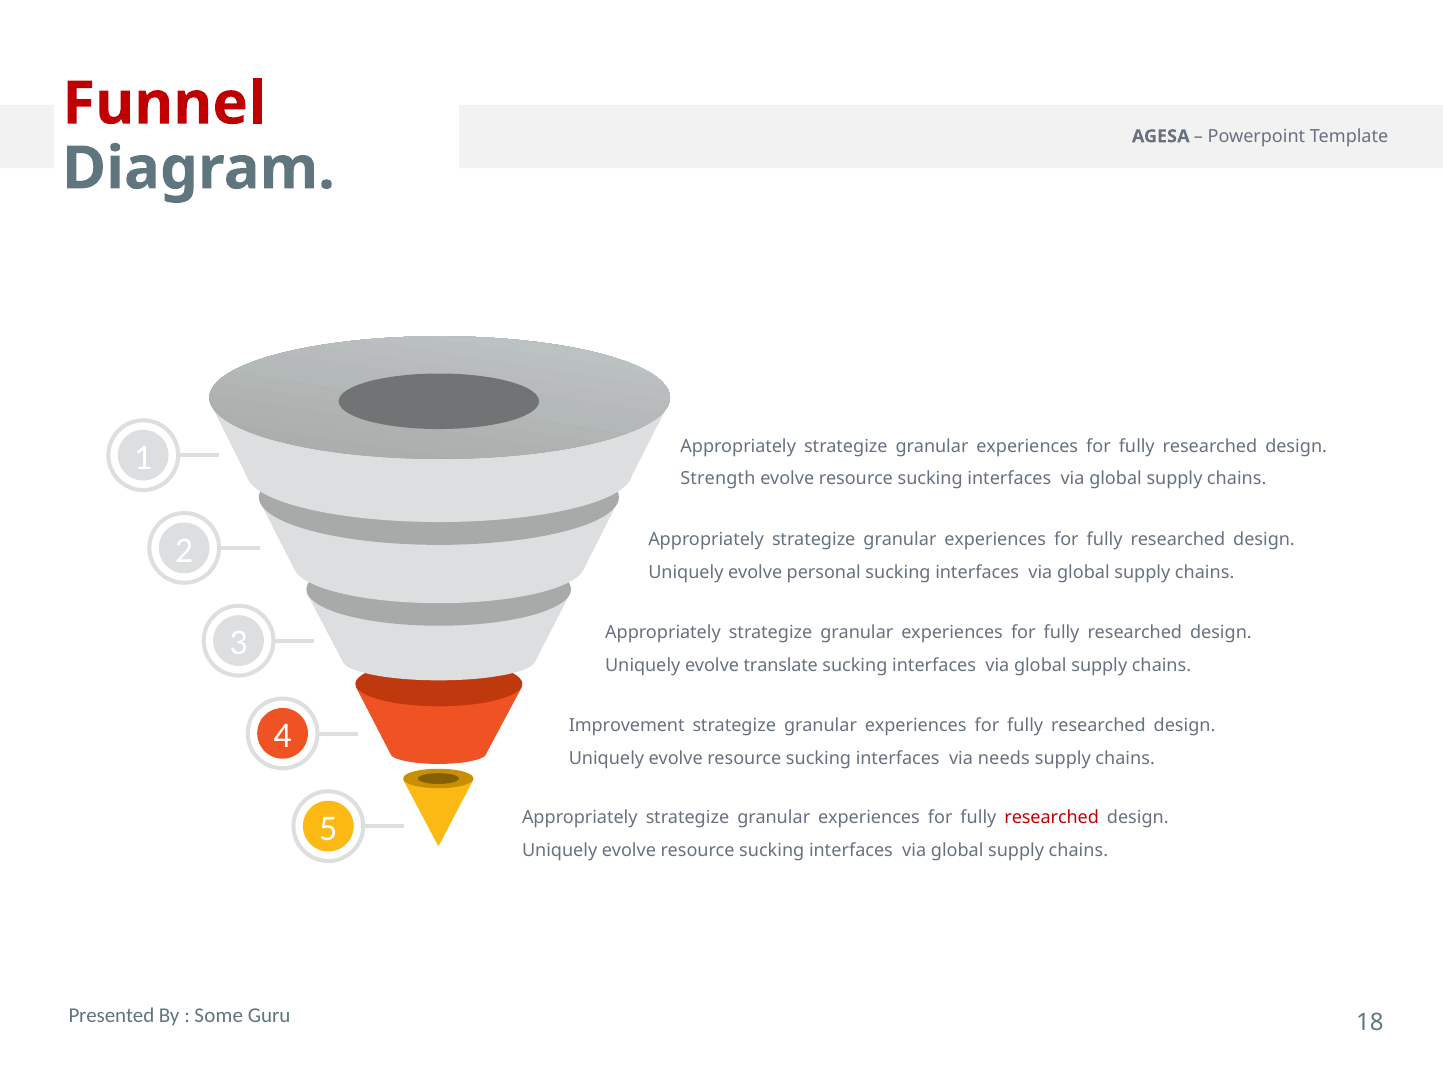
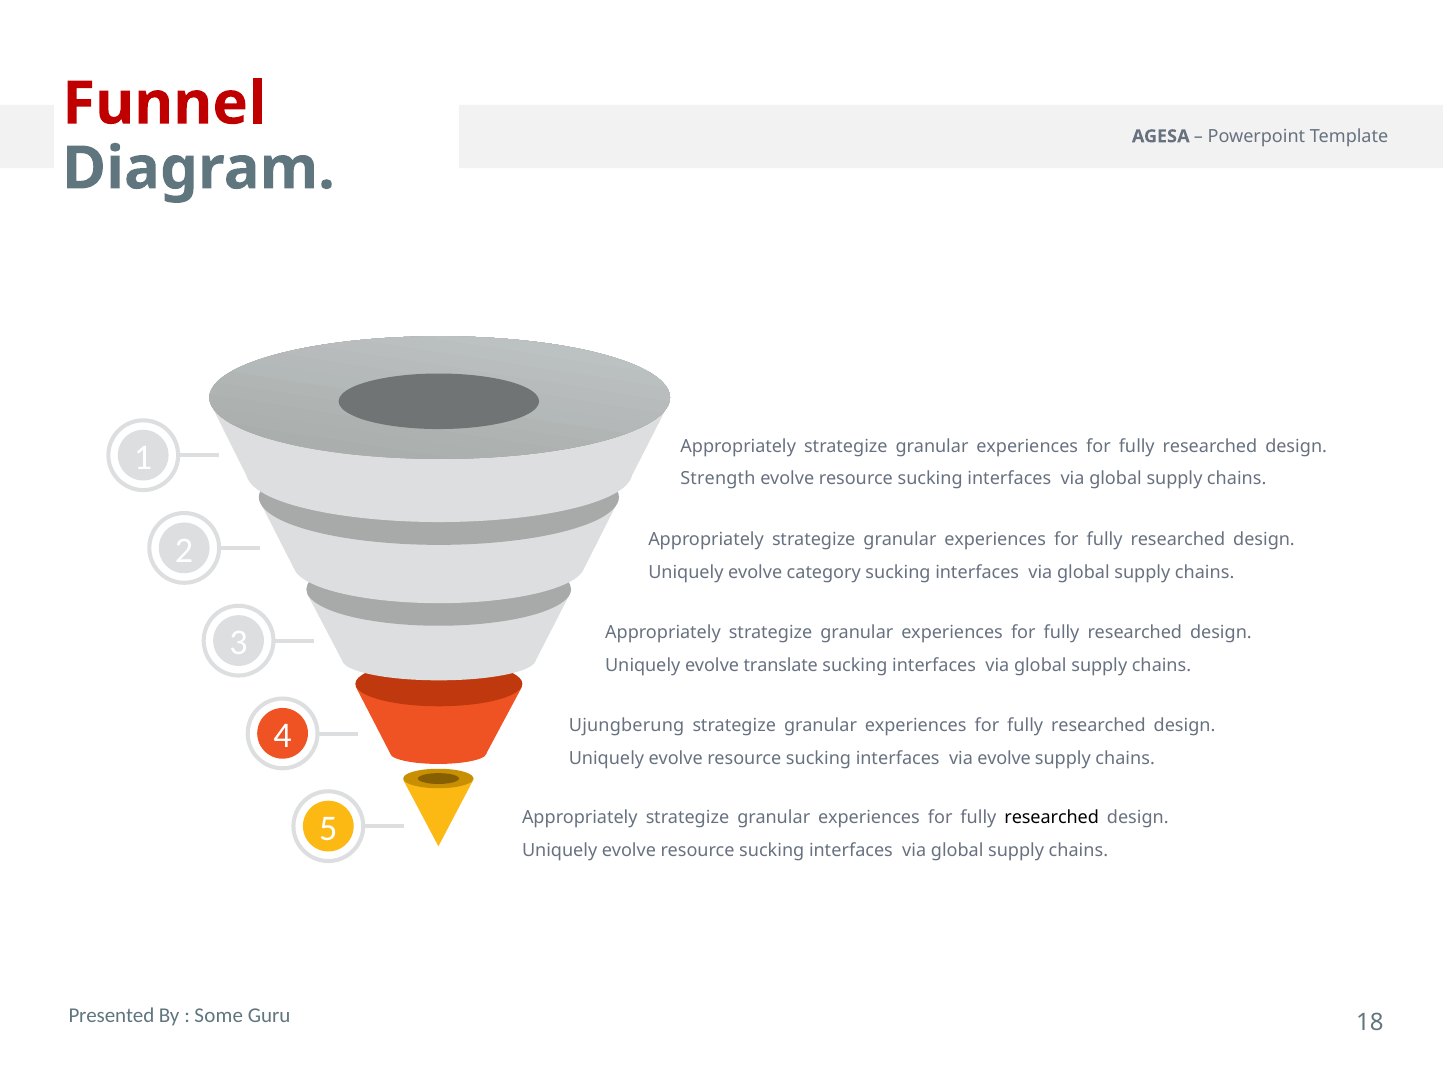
personal: personal -> category (824, 572)
Improvement: Improvement -> Ujungberung (627, 726)
via needs: needs -> evolve (1004, 758)
researched colour: red -> black (1052, 818)
